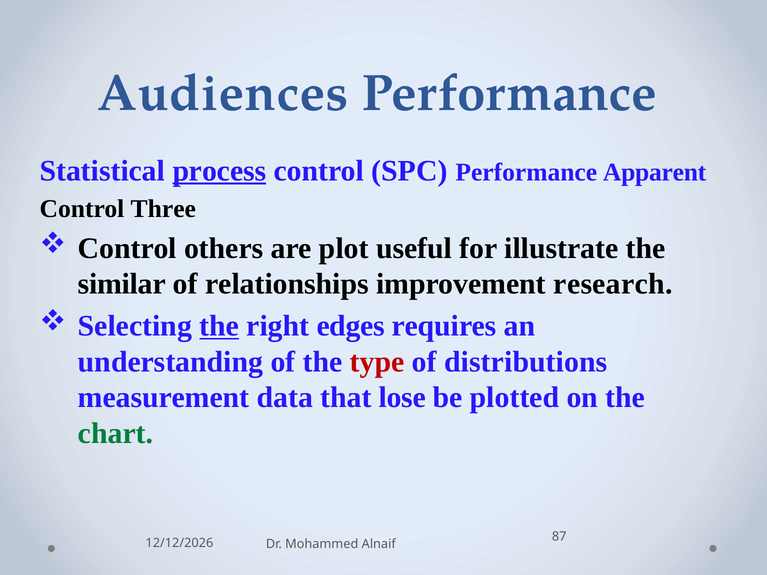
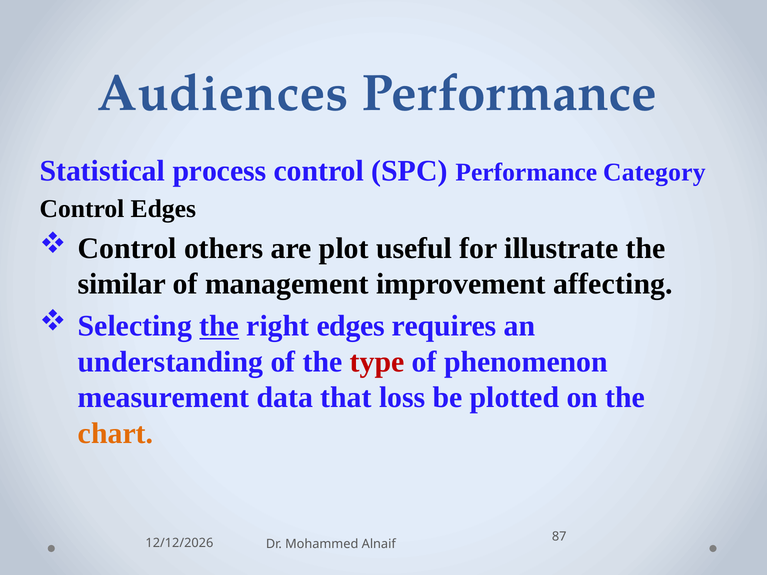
process underline: present -> none (219, 171)
Apparent: Apparent -> Category (654, 172)
Control Three: Three -> Edges (163, 209)
relationships: relationships -> management (287, 284)
research: research -> affecting (613, 284)
distributions: distributions -> phenomenon (526, 362)
lose: lose -> loss (402, 398)
chart colour: green -> orange (116, 433)
